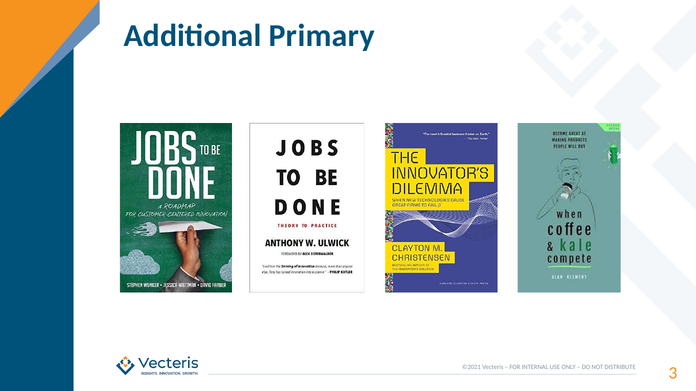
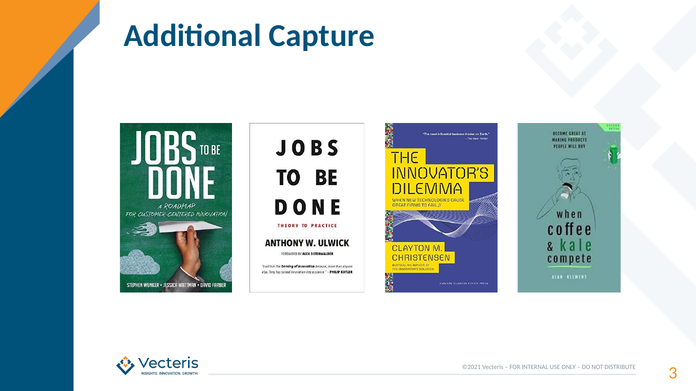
Primary: Primary -> Capture (322, 36)
